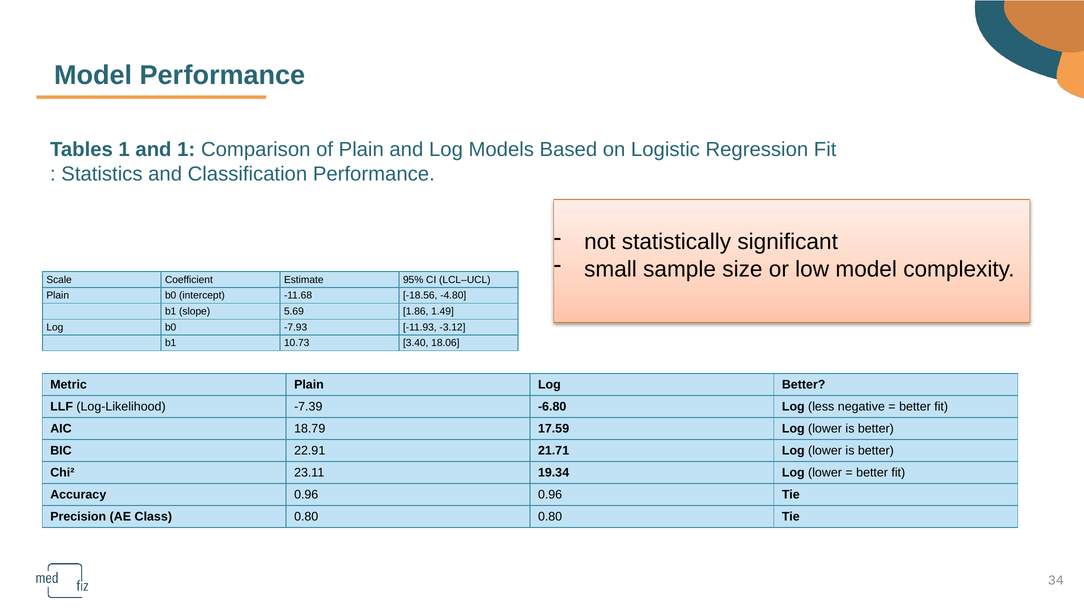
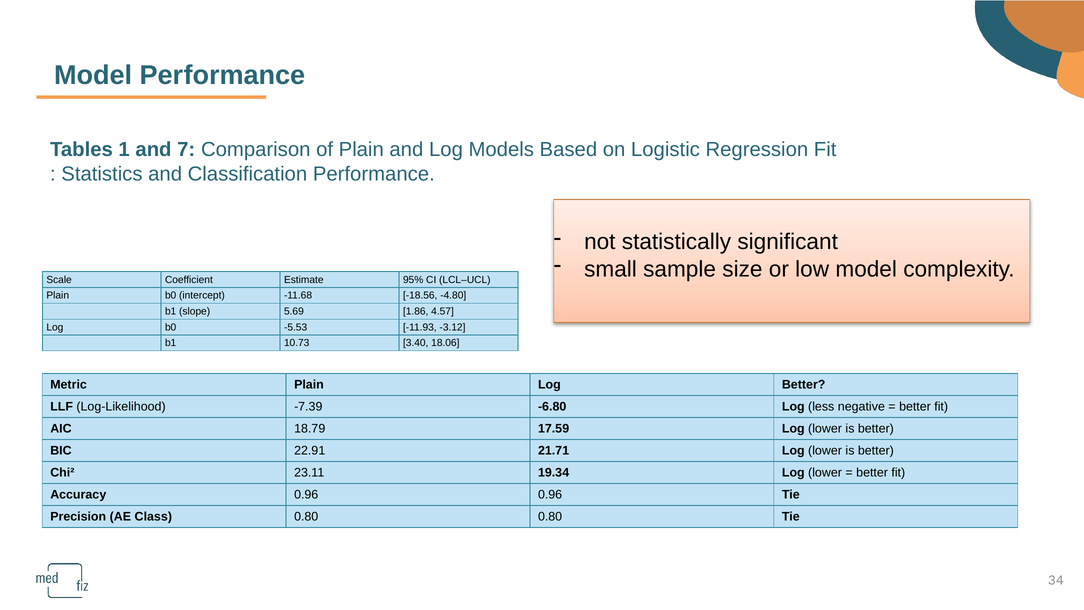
and 1: 1 -> 7 (186, 150)
1.49: 1.49 -> 4.57 (443, 311)
-7.93: -7.93 -> -5.53 (296, 327)
